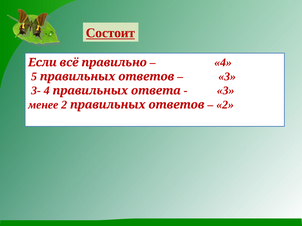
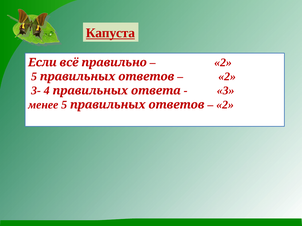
Состоит: Состоит -> Капуста (110, 33)
4: 4 -> 2 (223, 63)
3: 3 -> 2 (227, 77)
менее 2: 2 -> 5 (64, 105)
